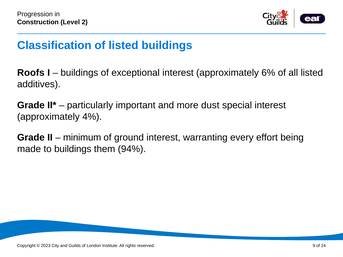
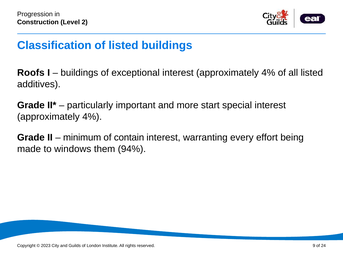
exceptional interest approximately 6%: 6% -> 4% (268, 73)
dust: dust -> start (210, 105)
ground: ground -> contain (129, 138)
to buildings: buildings -> windows (73, 149)
